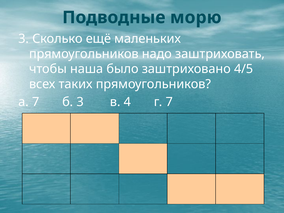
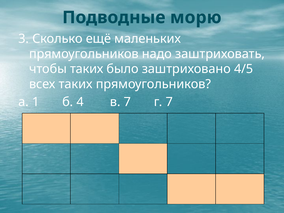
чтобы наша: наша -> таких (87, 69)
а 7: 7 -> 1 (36, 102)
б 3: 3 -> 4 (80, 102)
в 4: 4 -> 7 (127, 102)
